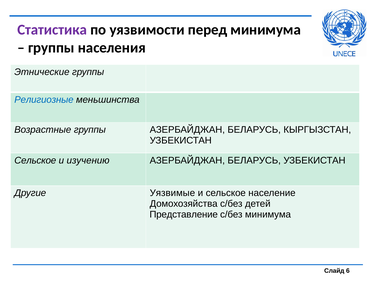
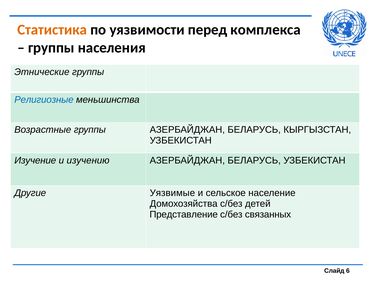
Статистика colour: purple -> orange (52, 30)
перед минимума: минимума -> комплекса (266, 30)
Сельское: Сельское -> Изучение (35, 160)
с/без минимума: минимума -> связанных (268, 214)
